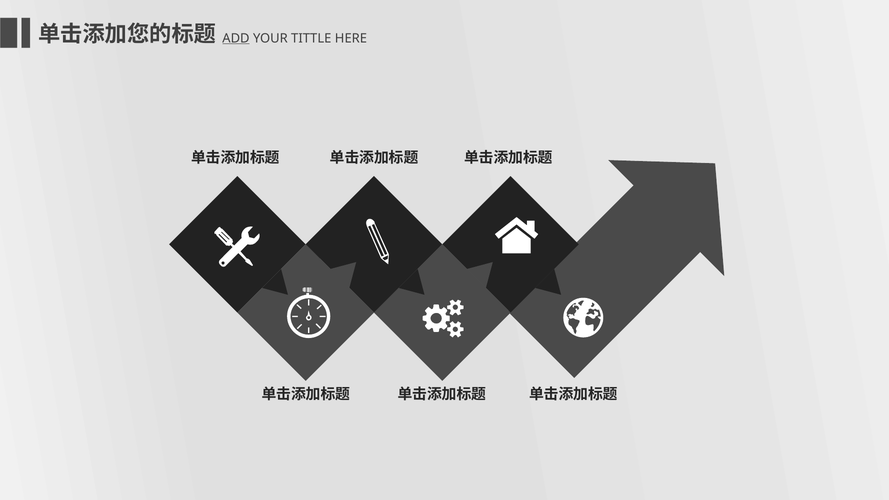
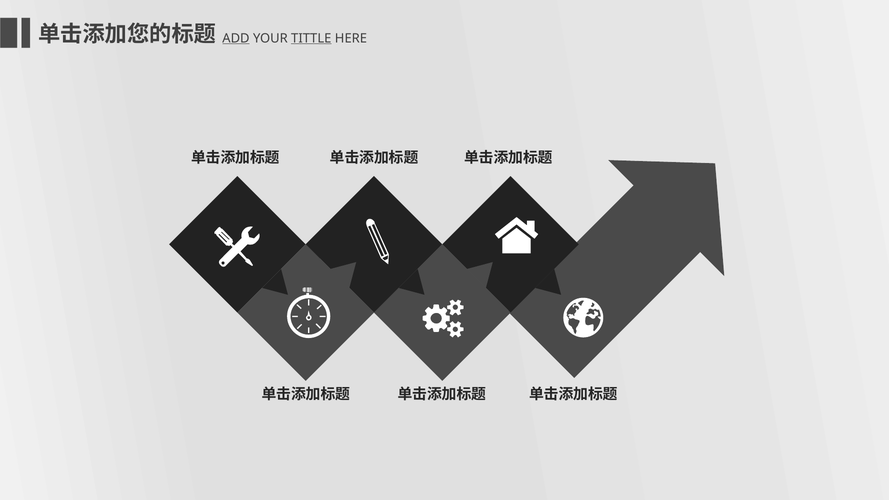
TITTLE underline: none -> present (311, 38)
